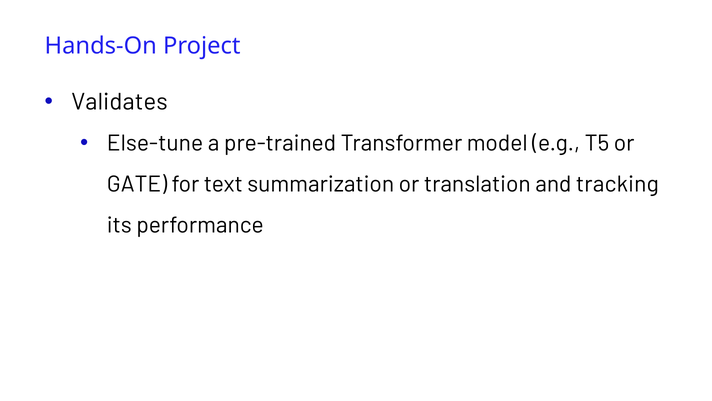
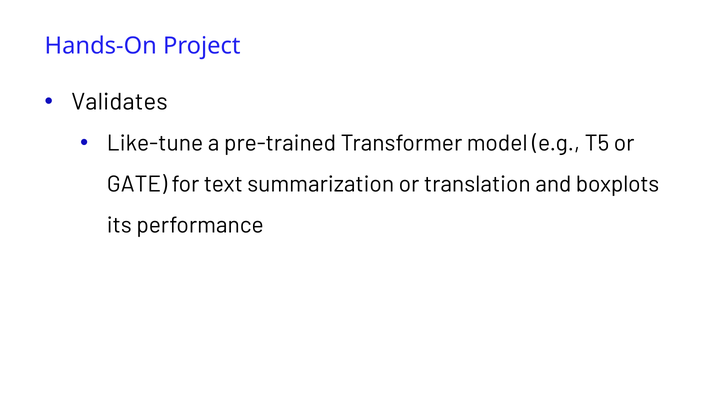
Else-tune: Else-tune -> Like-tune (155, 143)
tracking: tracking -> boxplots (618, 184)
